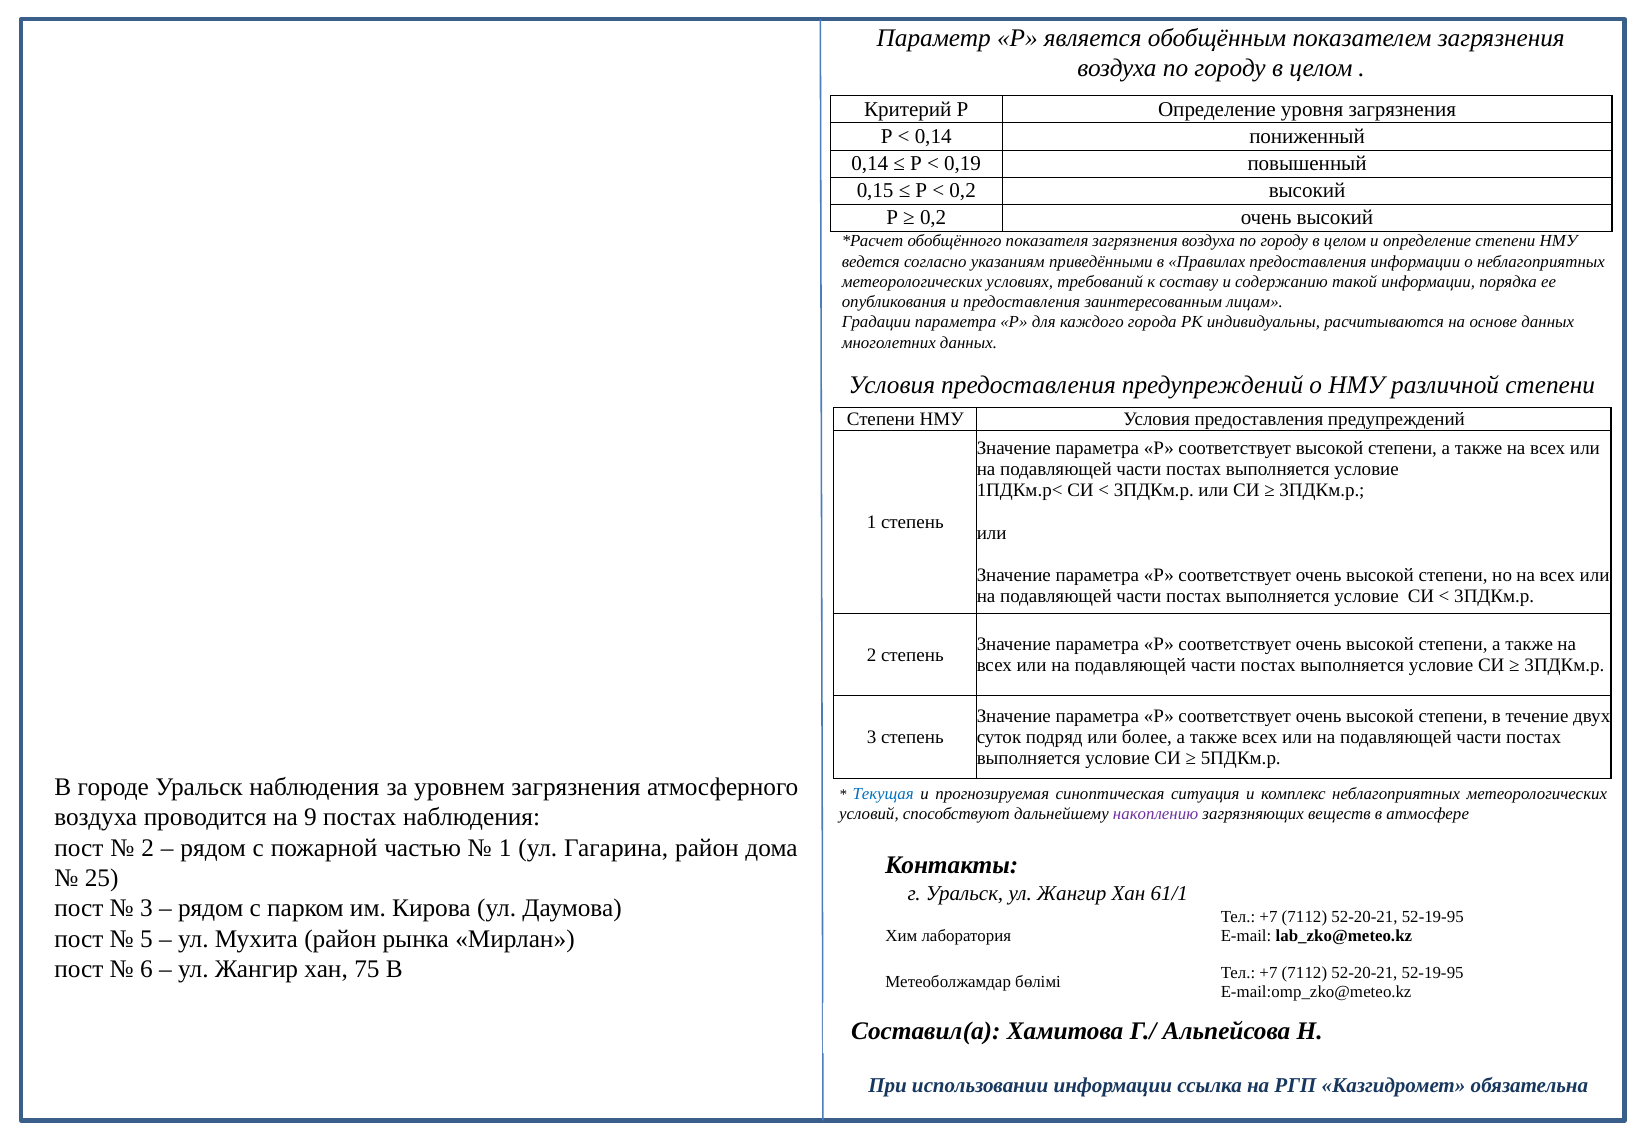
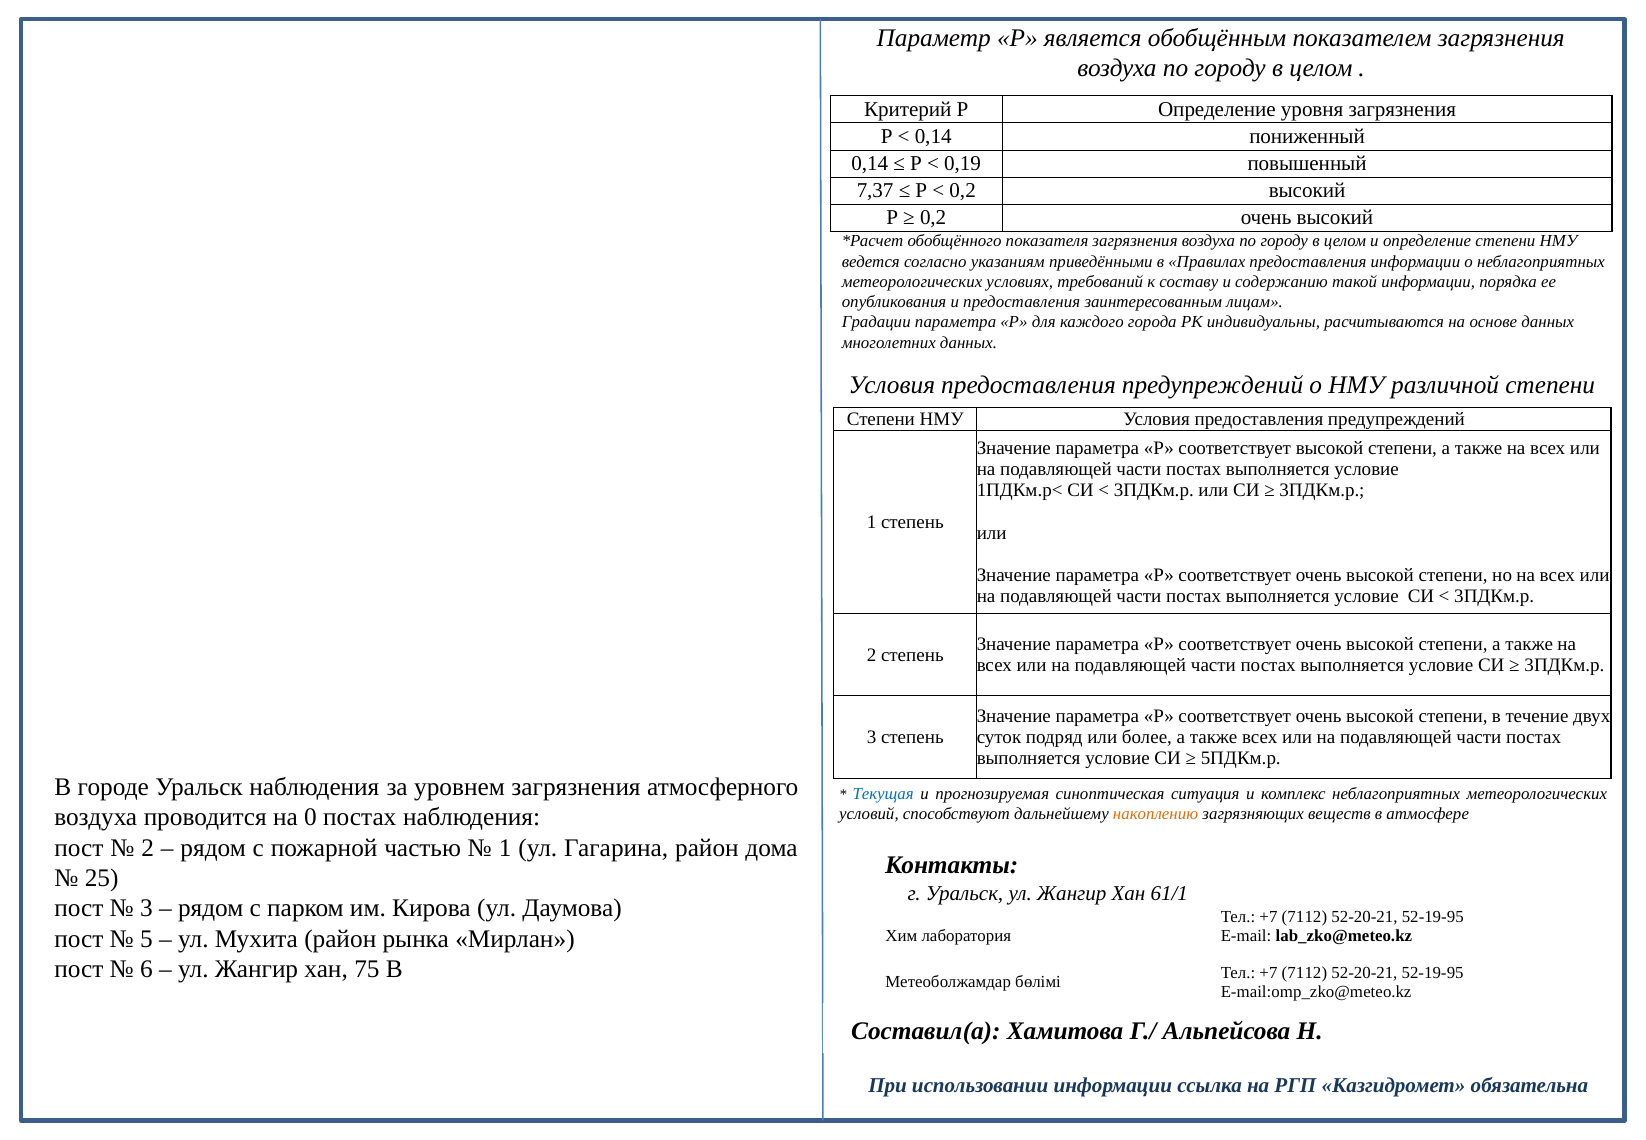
0,15: 0,15 -> 7,37 (875, 191)
9: 9 -> 0 (310, 817)
накоплению colour: purple -> orange (1156, 814)
